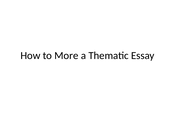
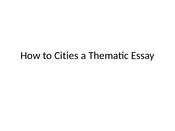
More: More -> Cities (66, 56)
